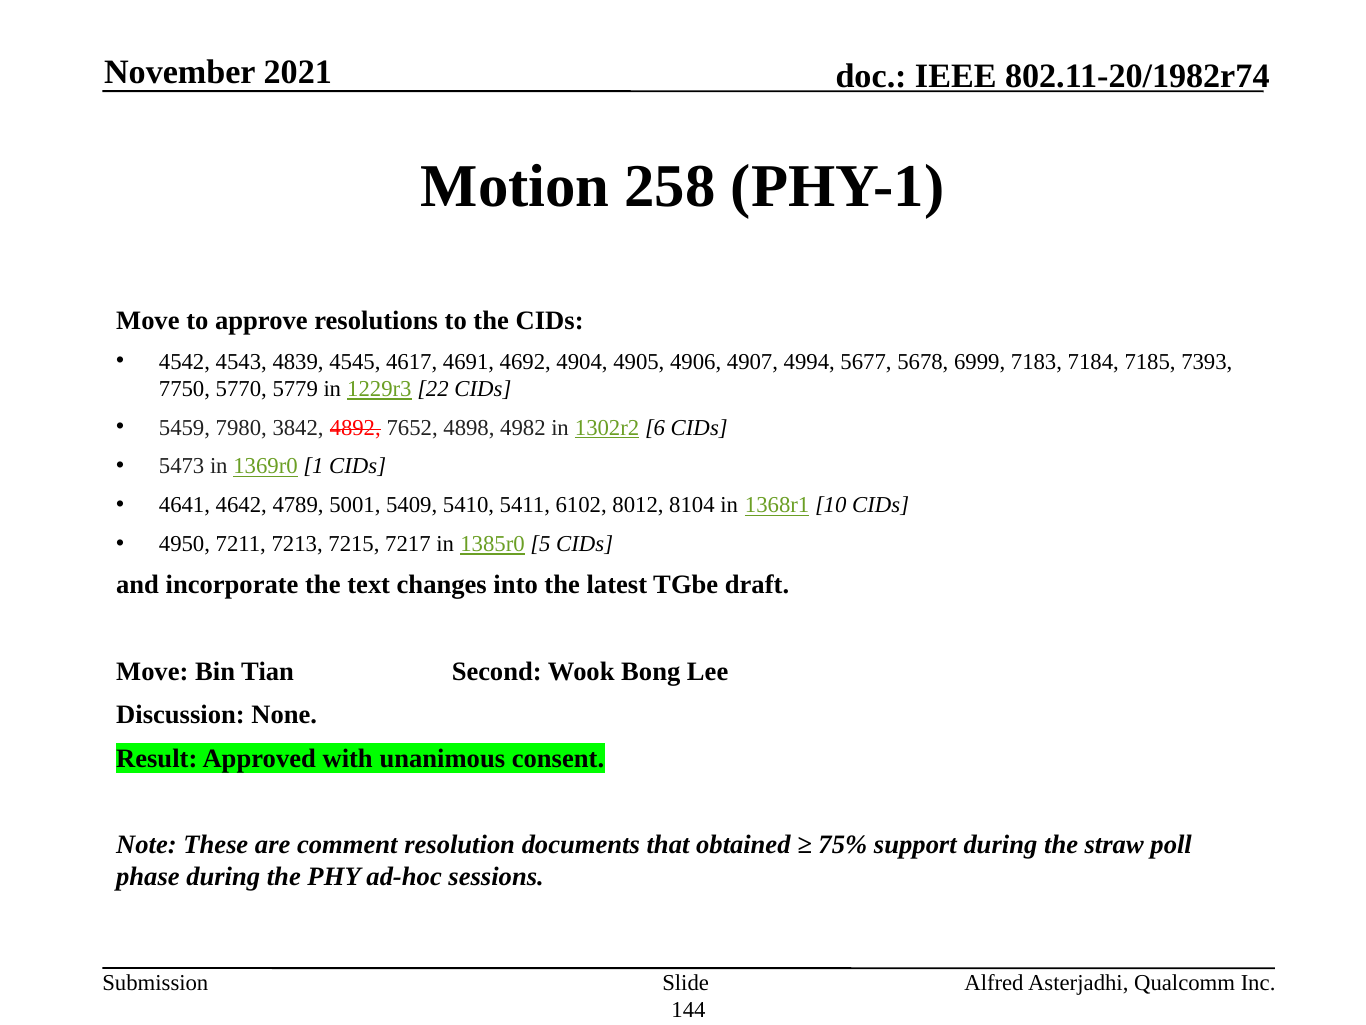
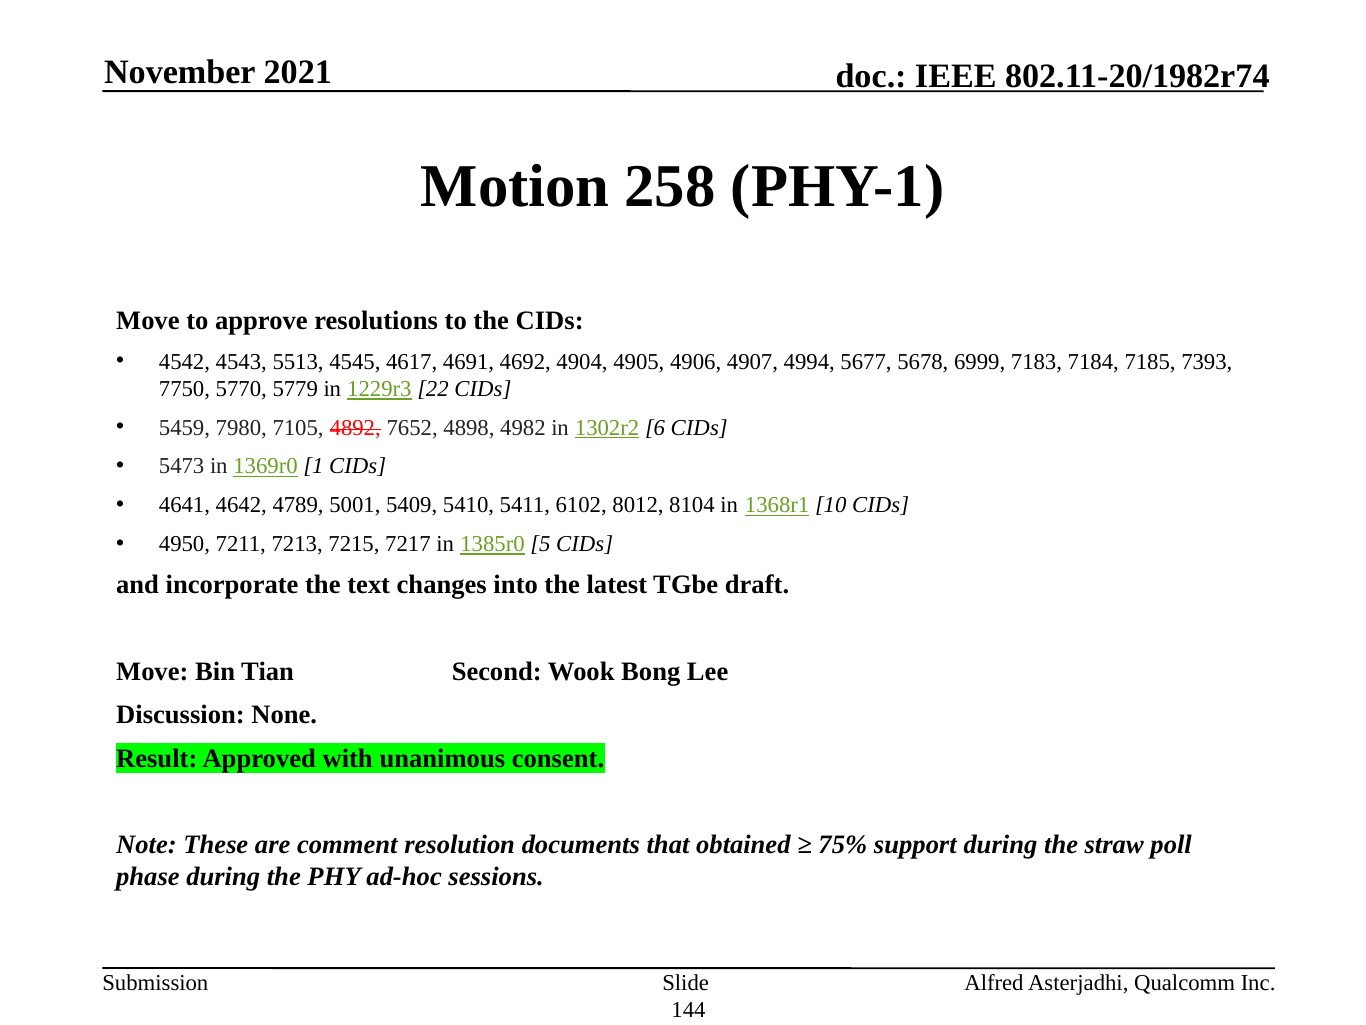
4839: 4839 -> 5513 (298, 361)
3842: 3842 -> 7105 (298, 427)
